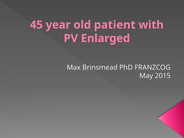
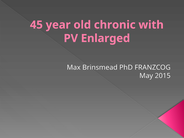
patient: patient -> chronic (115, 25)
